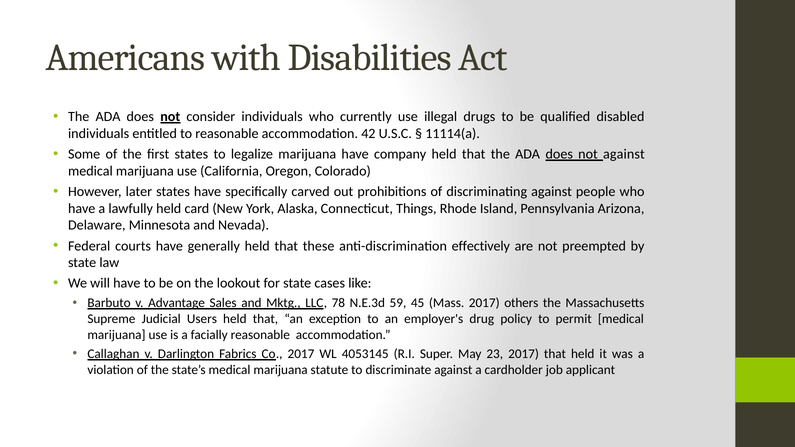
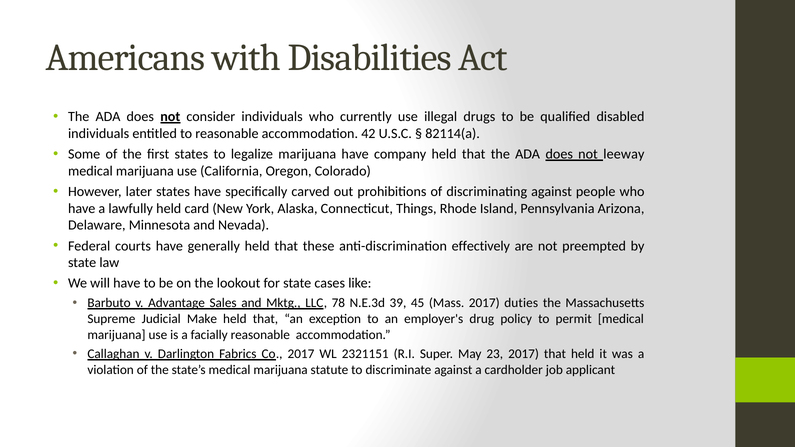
11114(a: 11114(a -> 82114(a (453, 134)
not against: against -> leeway (624, 154)
59: 59 -> 39 (398, 303)
others: others -> duties (521, 303)
Users: Users -> Make (202, 319)
4053145: 4053145 -> 2321151 (365, 354)
